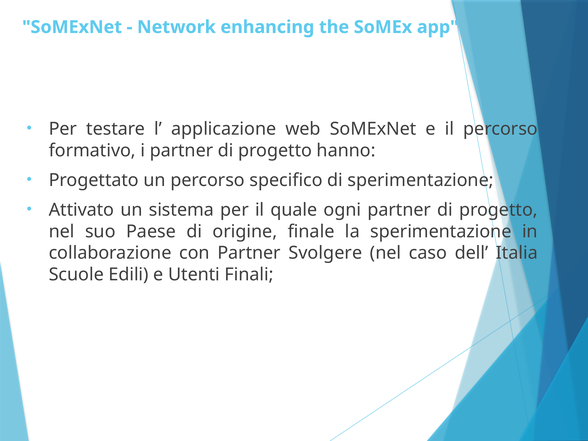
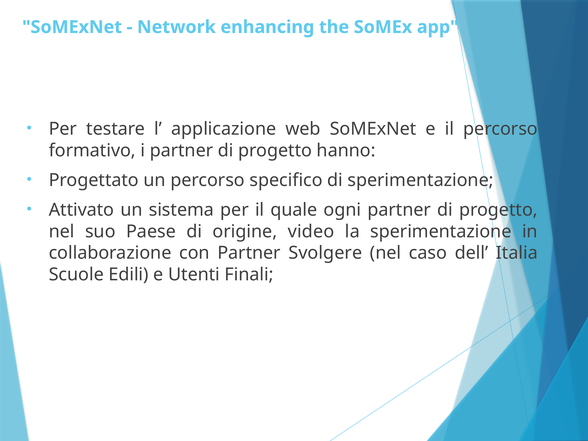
finale: finale -> video (311, 232)
